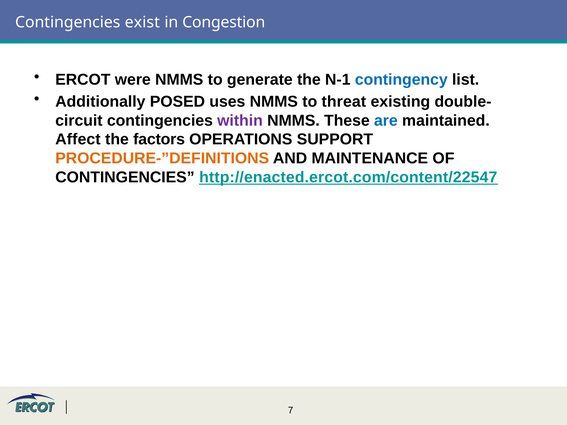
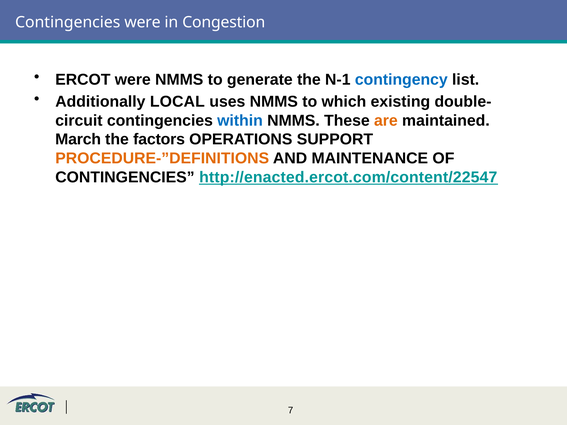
Contingencies exist: exist -> were (142, 22)
POSED: POSED -> LOCAL (177, 102)
threat: threat -> which (344, 102)
within colour: purple -> blue (240, 121)
are colour: blue -> orange (386, 121)
Affect: Affect -> March (78, 139)
